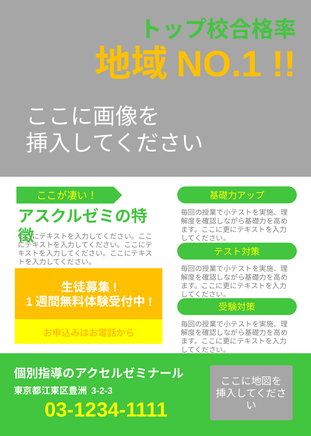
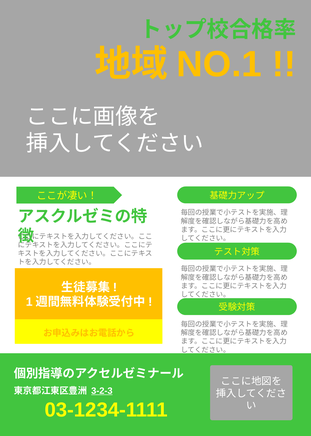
3-2-3 underline: none -> present (102, 391)
